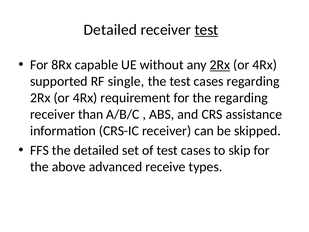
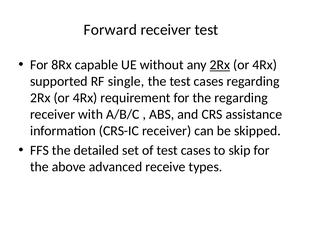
Detailed: Detailed -> Forward (110, 30)
test underline: present -> none (206, 30)
than: than -> with (91, 114)
